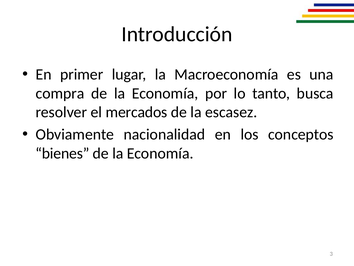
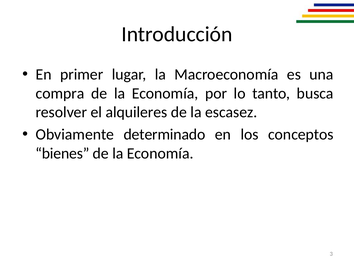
mercados: mercados -> alquileres (136, 112)
nacionalidad: nacionalidad -> determinado (164, 134)
